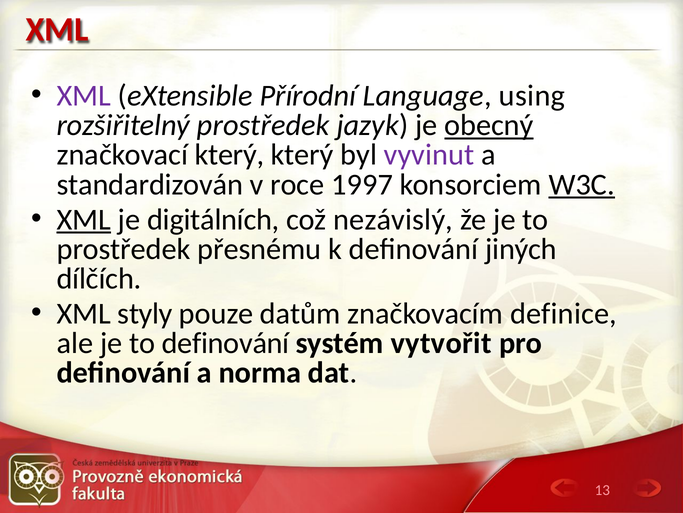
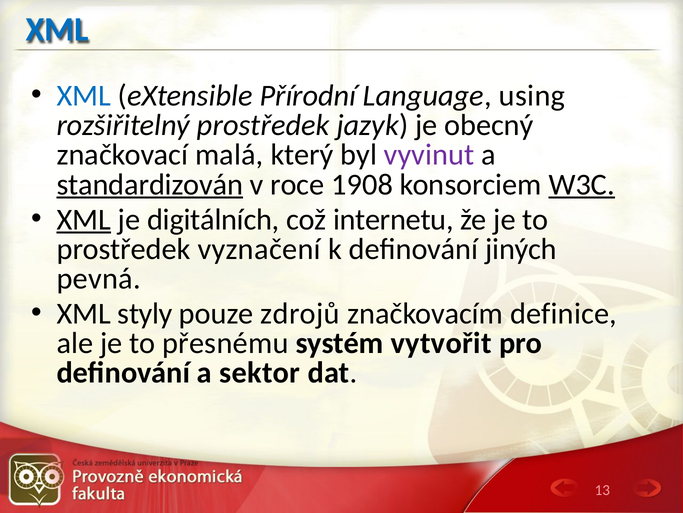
XML colour: red -> blue (57, 30)
XML colour: purple -> blue (84, 96)
obecný underline: present -> none (489, 125)
značkovací který: který -> malá (229, 155)
standardizován underline: none -> present (150, 184)
1997: 1997 -> 1908 (362, 184)
nezávislý: nezávislý -> internetu (393, 219)
přesnému: přesnému -> vyznačení (259, 249)
dílčích: dílčích -> pevná (99, 278)
datům: datům -> zdrojů (300, 313)
to definování: definování -> přesnému (225, 343)
norma: norma -> sektor (260, 372)
